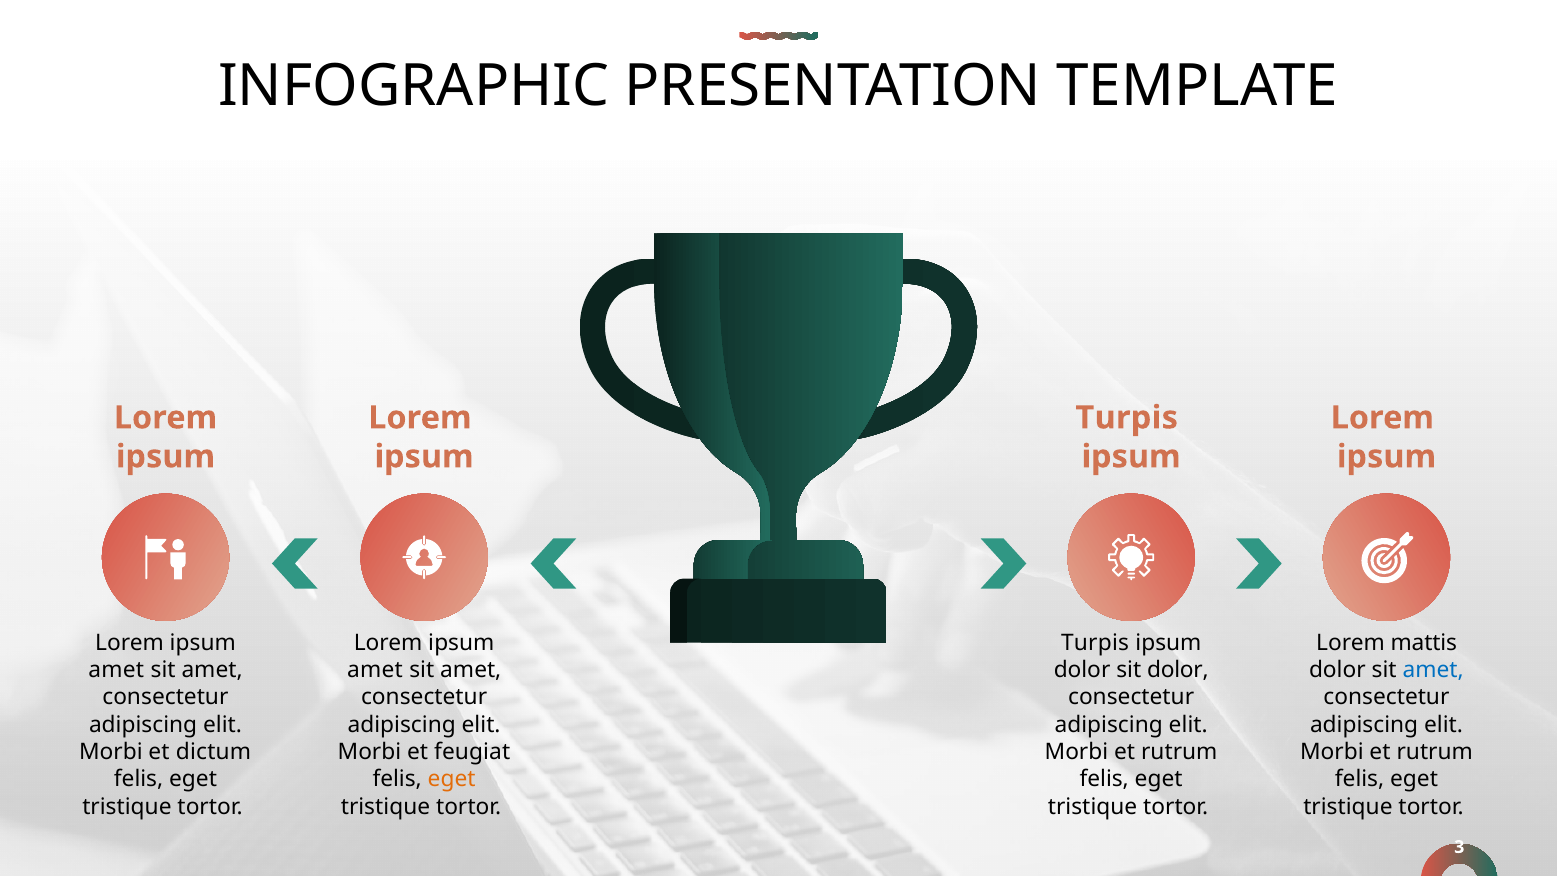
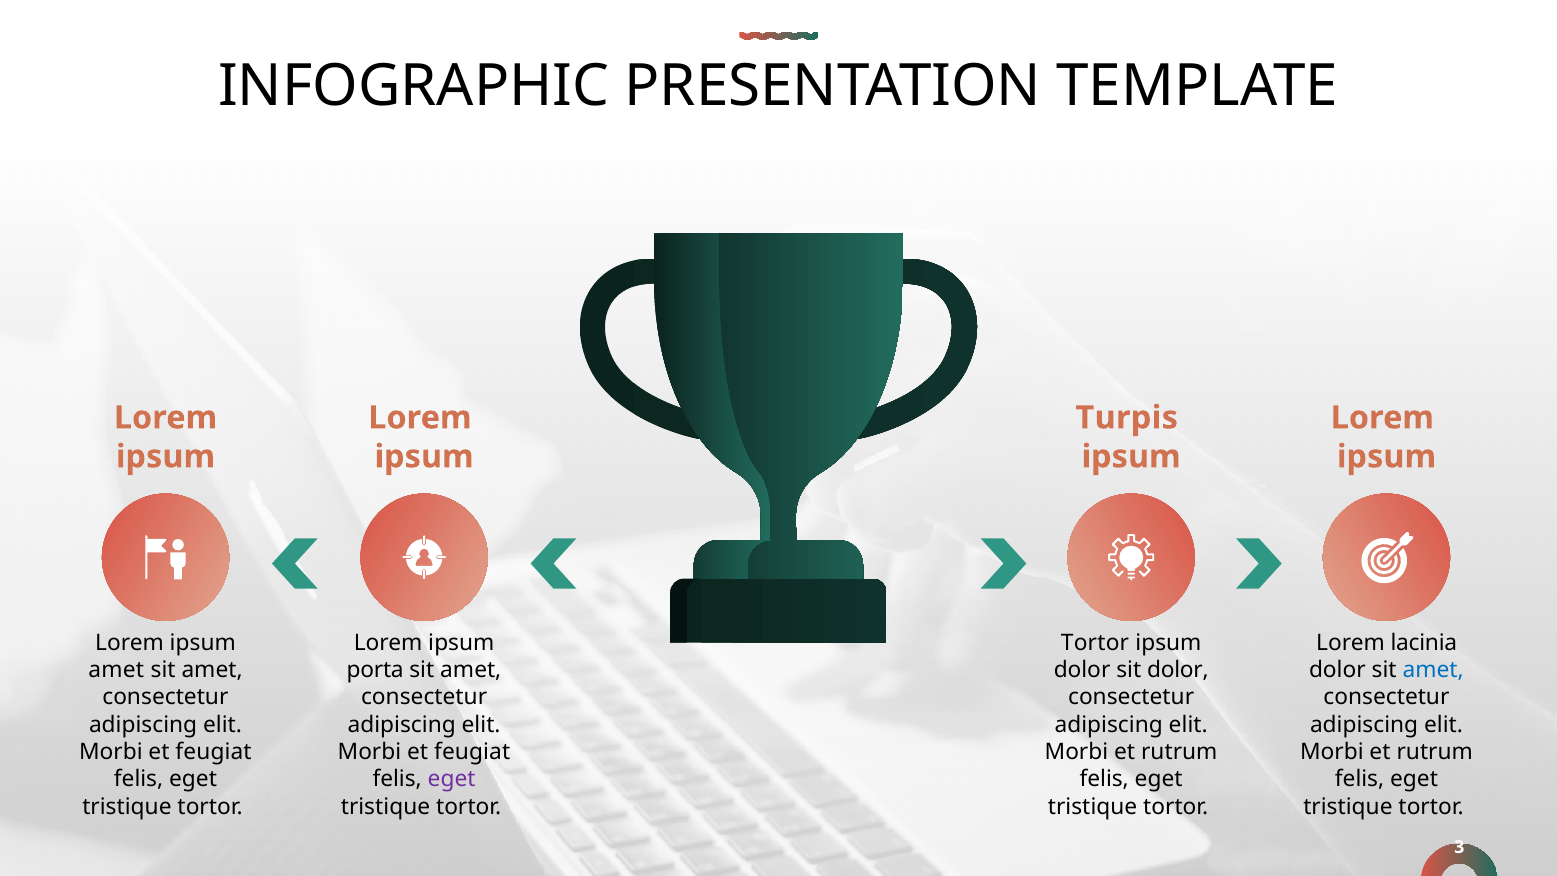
Turpis: Turpis -> Tortor (1095, 643)
mattis: mattis -> lacinia (1424, 643)
amet: amet -> porta (375, 670)
dictum: dictum -> feugiat (214, 752)
eget colour: orange -> purple (452, 779)
